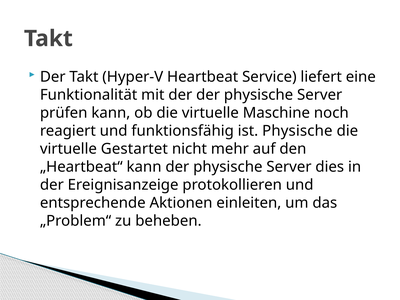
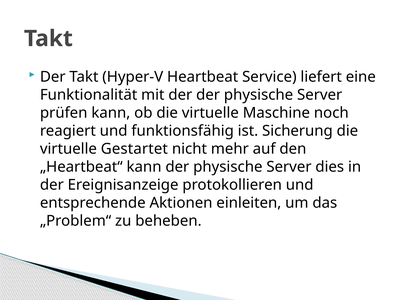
ist Physische: Physische -> Sicherung (297, 131)
